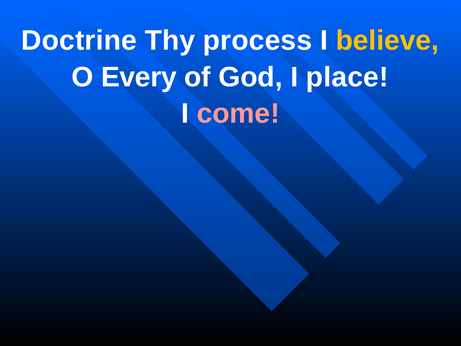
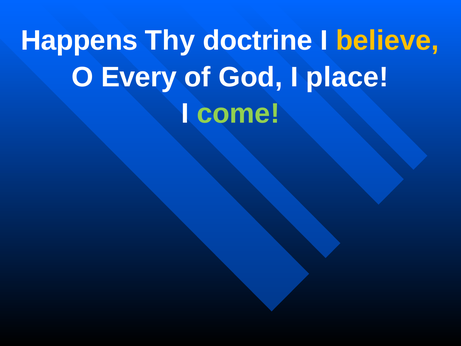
Doctrine: Doctrine -> Happens (79, 40)
process: process -> doctrine (258, 40)
come colour: pink -> light green (238, 114)
